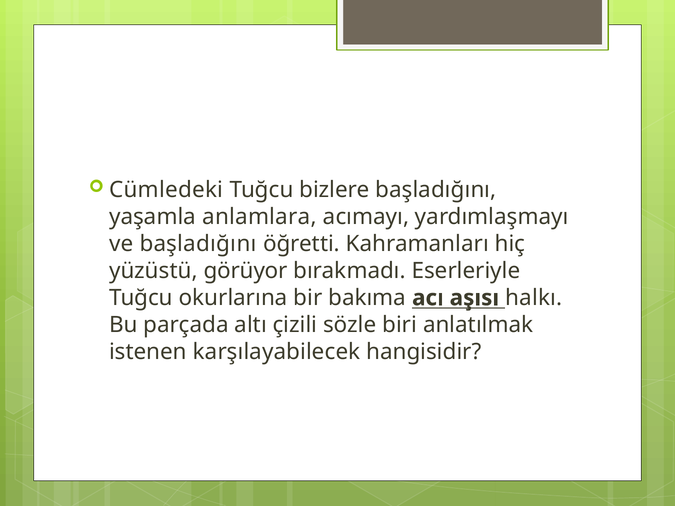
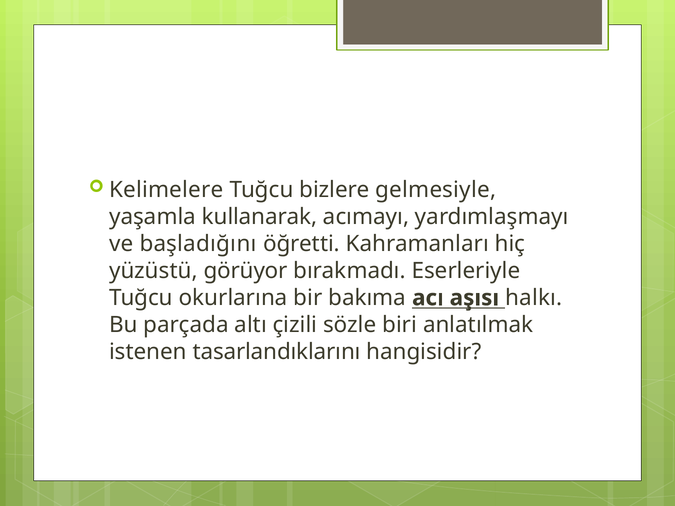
Cümledeki: Cümledeki -> Kelimelere (166, 190)
bizlere başladığını: başladığını -> gelmesiyle (436, 190)
anlamlara: anlamlara -> kullanarak (260, 217)
karşılayabilecek: karşılayabilecek -> tasarlandıklarını (277, 352)
